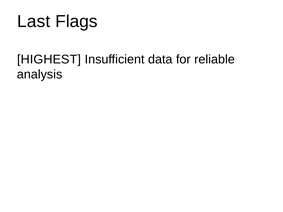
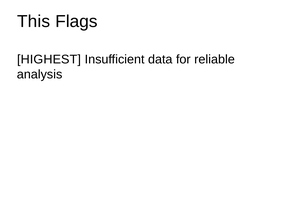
Last: Last -> This (34, 21)
